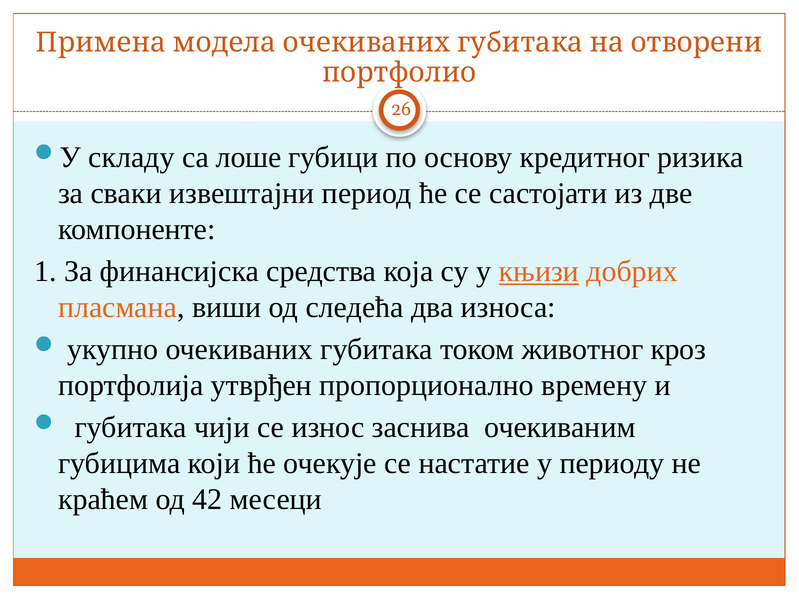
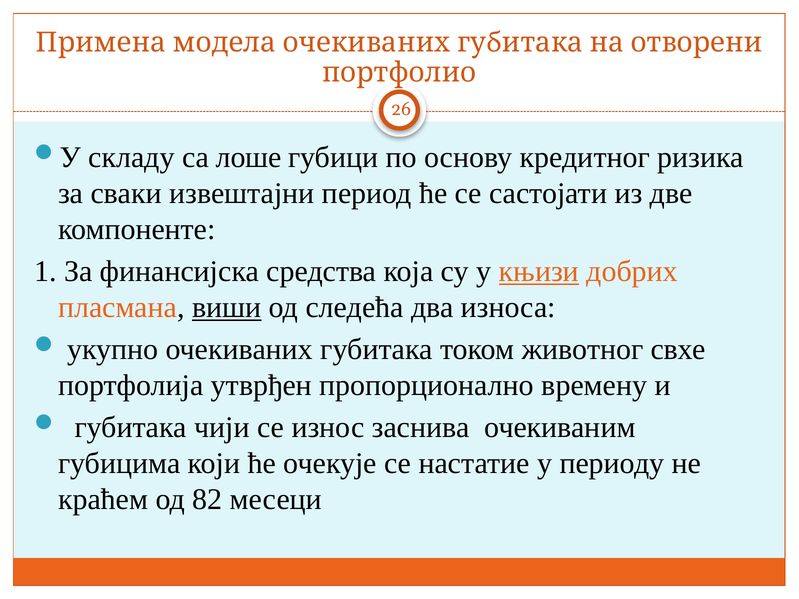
виши underline: none -> present (227, 307)
кроз: кроз -> свхе (678, 349)
42: 42 -> 82 (207, 499)
